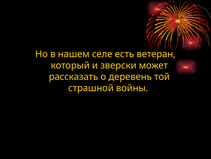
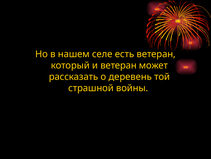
и зверски: зверски -> ветеран (119, 65)
